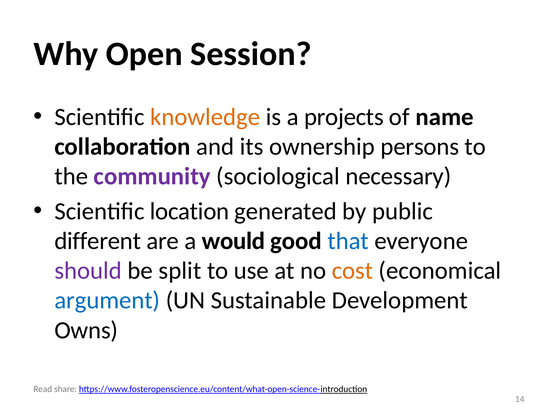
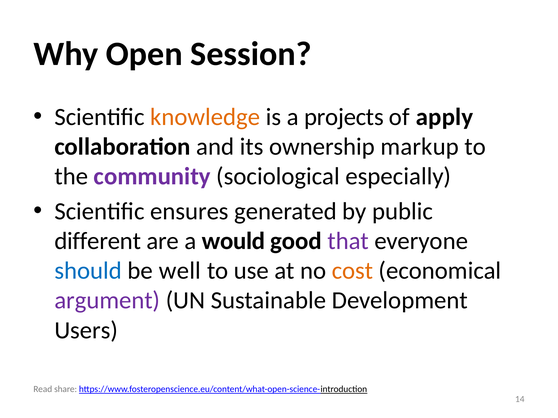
name: name -> apply (444, 117)
persons: persons -> markup (420, 147)
necessary: necessary -> especially (398, 177)
location: location -> ensures (189, 211)
that colour: blue -> purple (348, 241)
should colour: purple -> blue (88, 271)
split: split -> well (180, 271)
argument colour: blue -> purple (107, 301)
Owns: Owns -> Users (86, 331)
